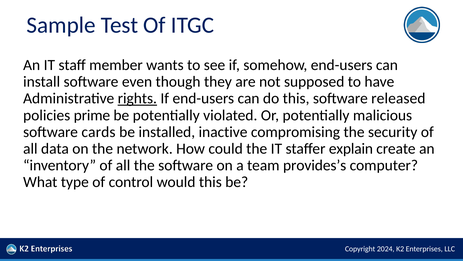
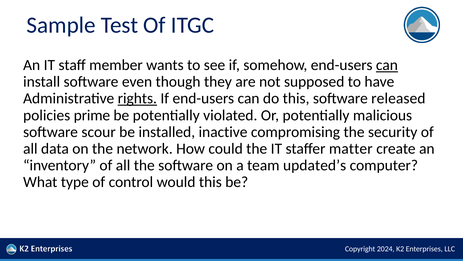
can underline: none -> present (387, 65)
cards: cards -> scour (99, 132)
explain: explain -> matter (351, 148)
provides’s: provides’s -> updated’s (315, 165)
